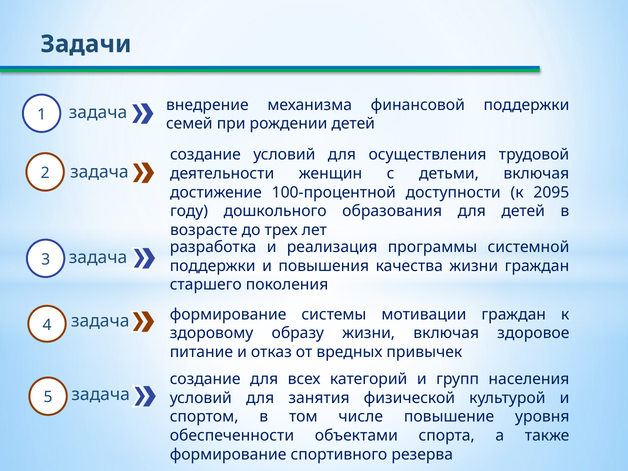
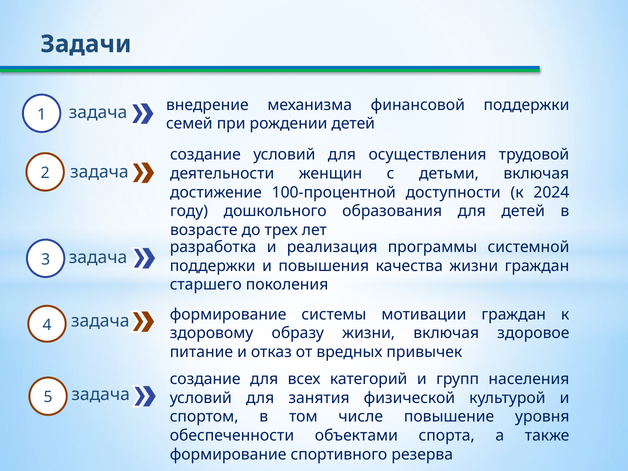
2095: 2095 -> 2024 (551, 192)
